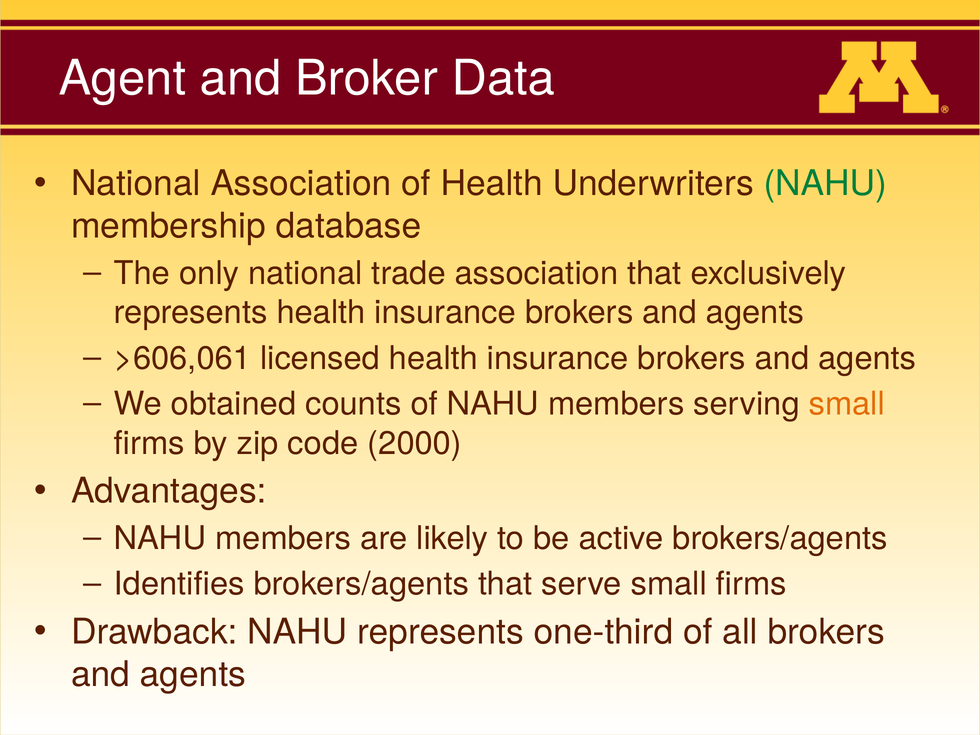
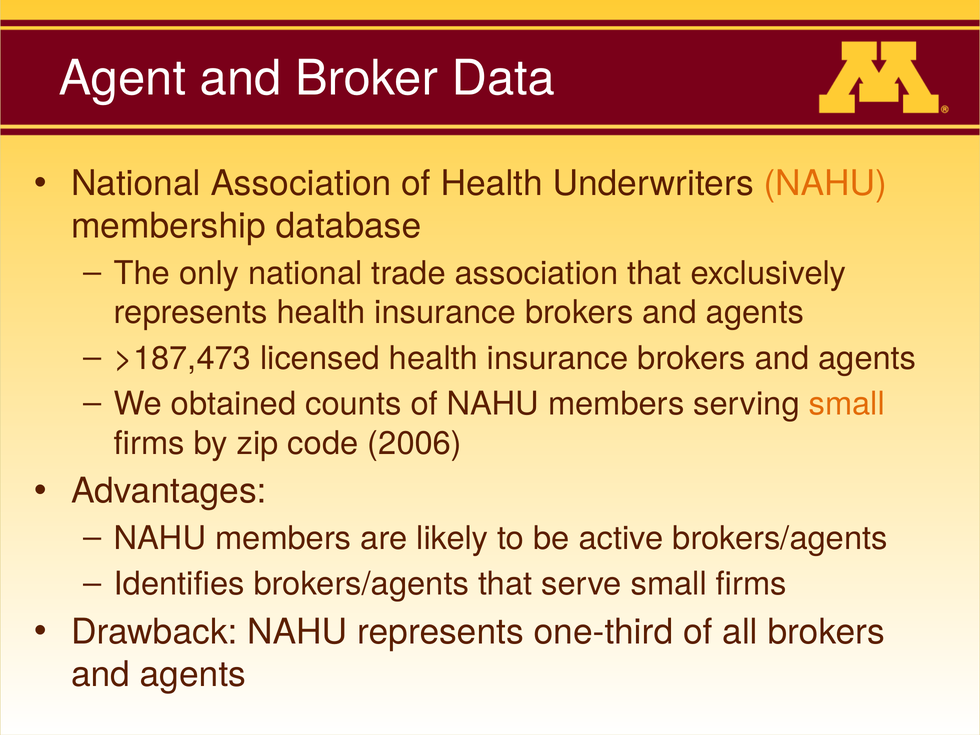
NAHU colour: green -> orange (825, 184)
>606,061: >606,061 -> >187,473 (182, 358)
2000: 2000 -> 2006 (415, 443)
